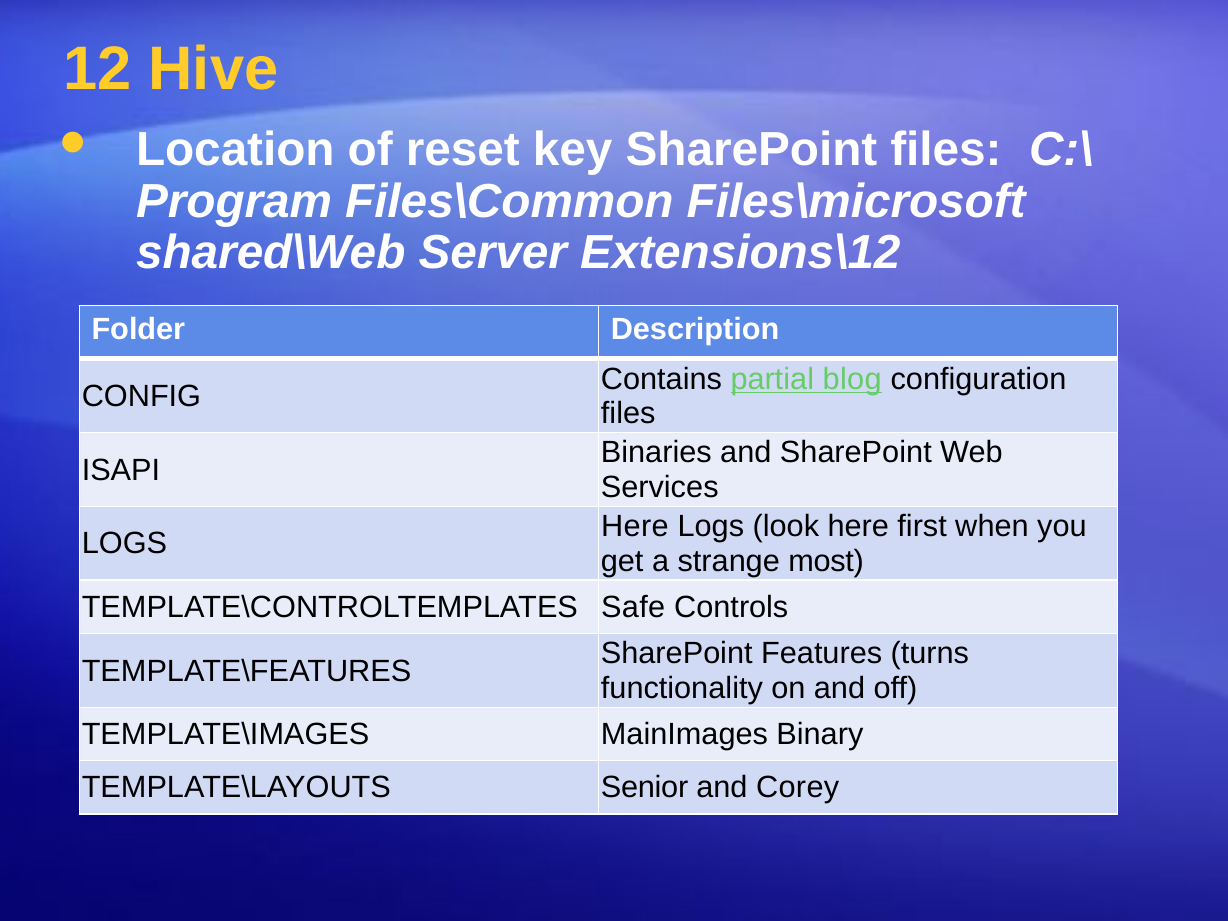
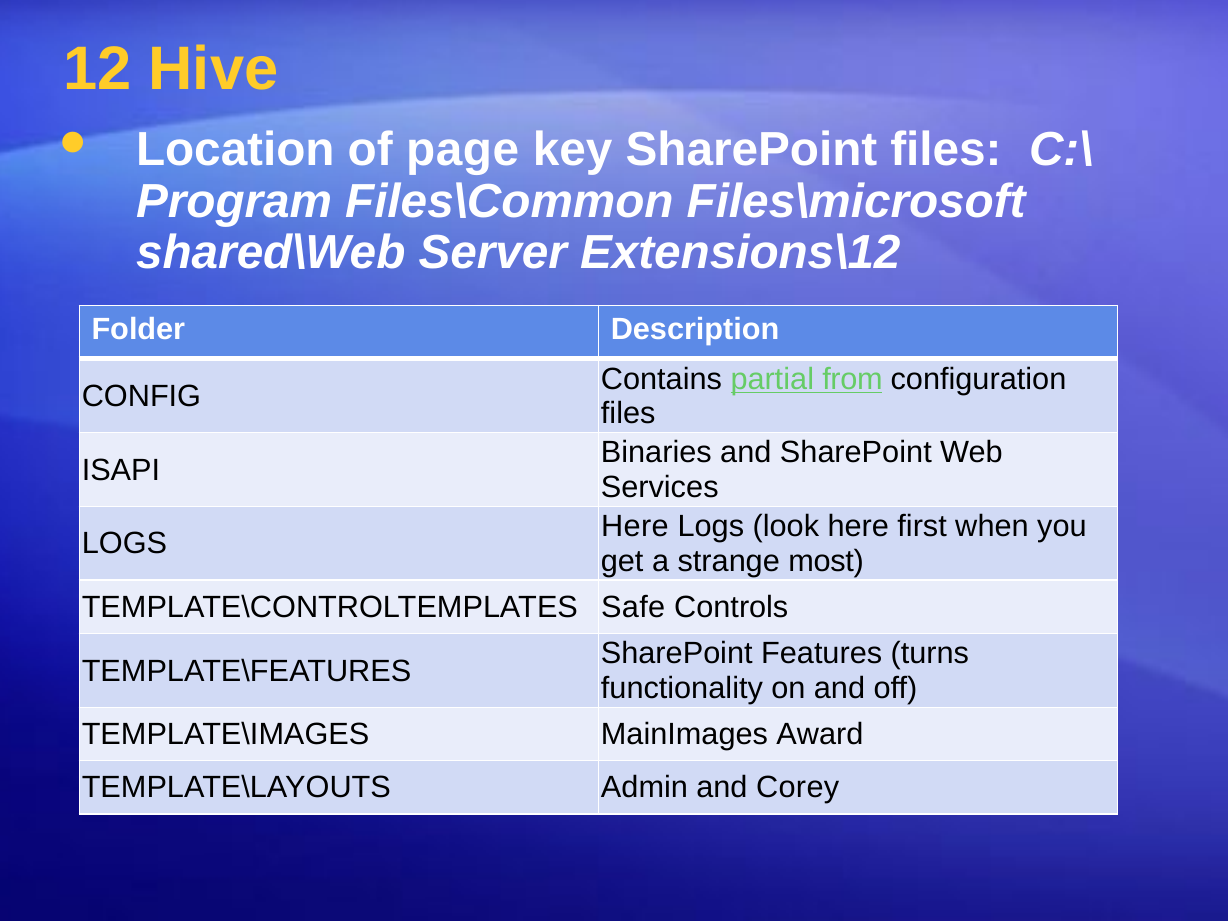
reset: reset -> page (463, 150)
blog: blog -> from (853, 379)
Binary: Binary -> Award (820, 734)
Senior: Senior -> Admin (644, 788)
